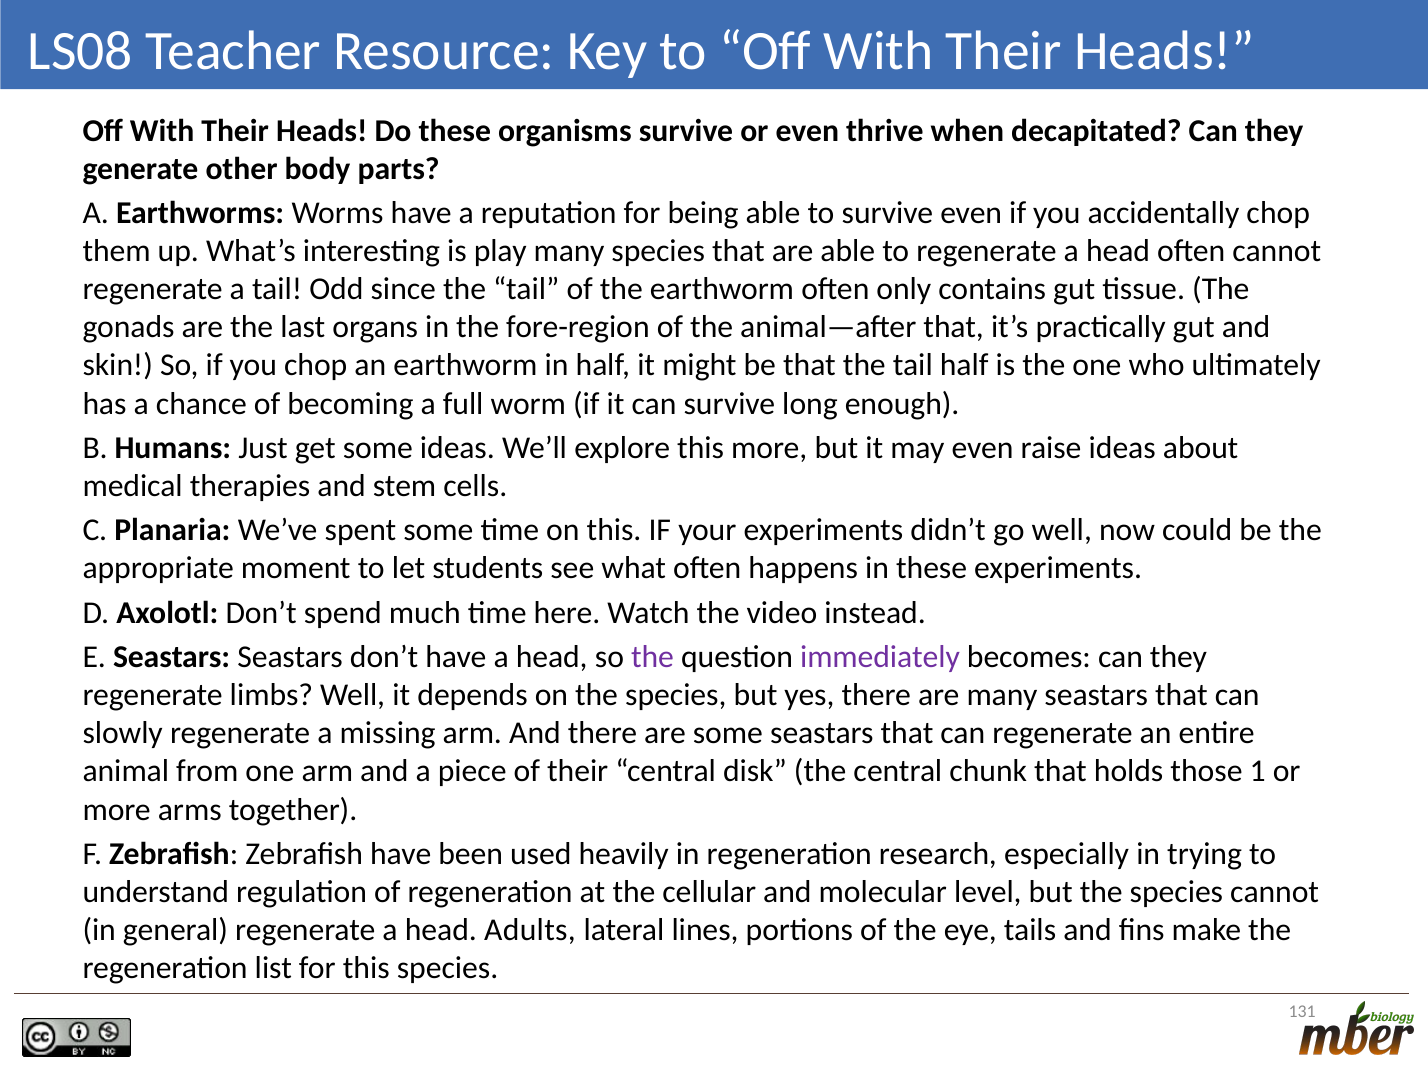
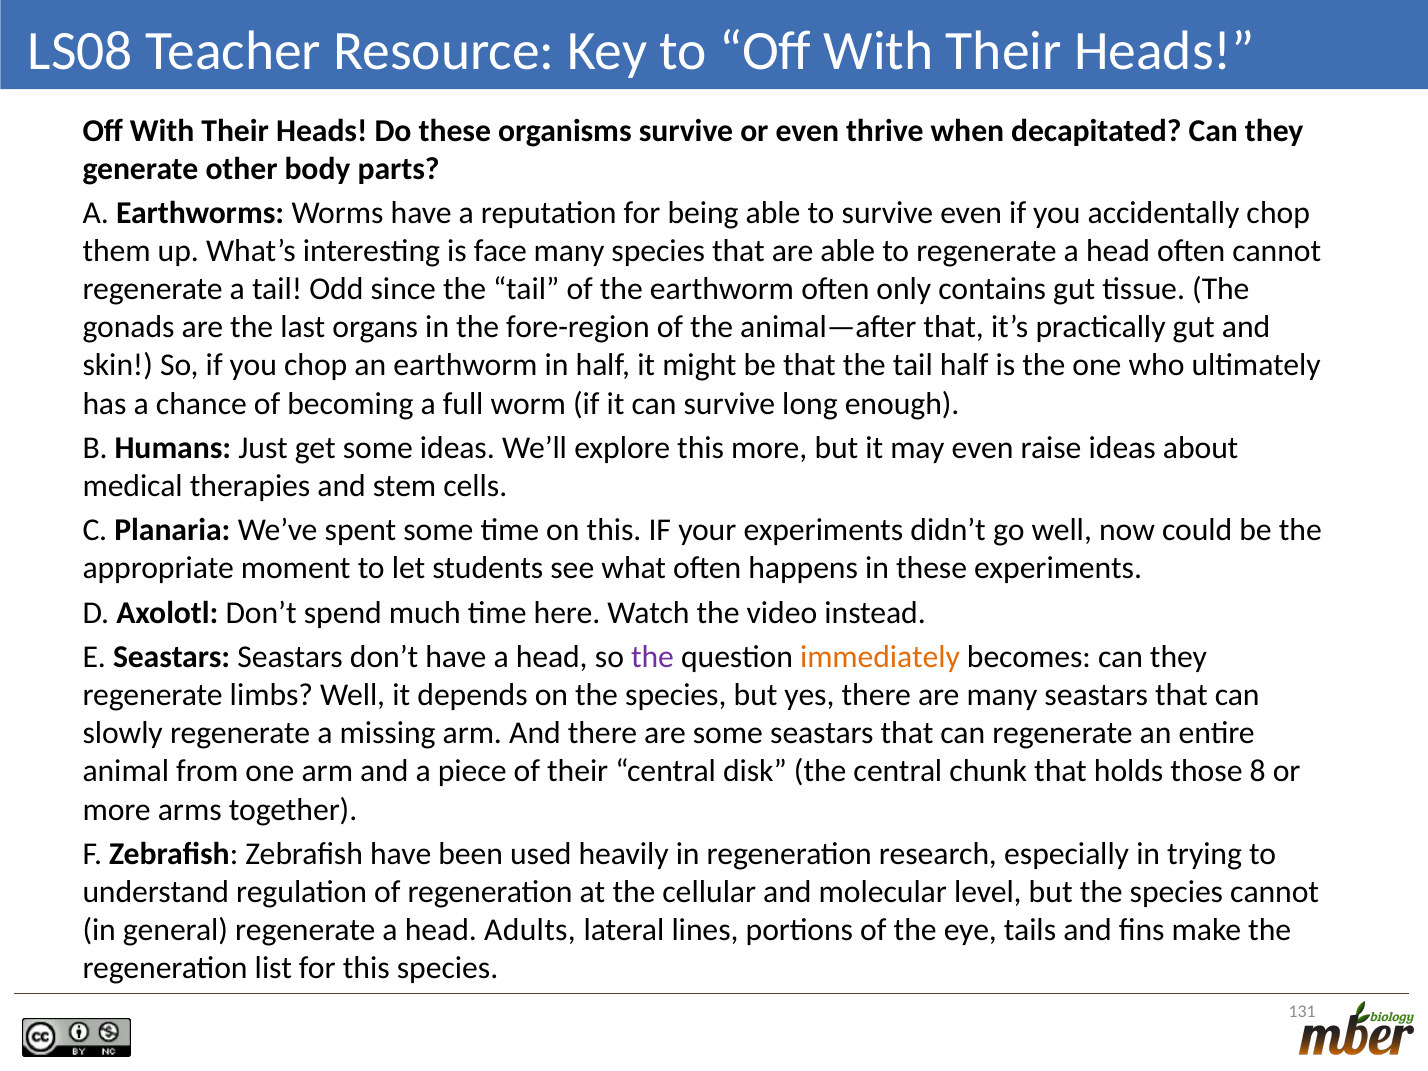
play: play -> face (500, 251)
immediately colour: purple -> orange (880, 657)
1: 1 -> 8 (1258, 772)
